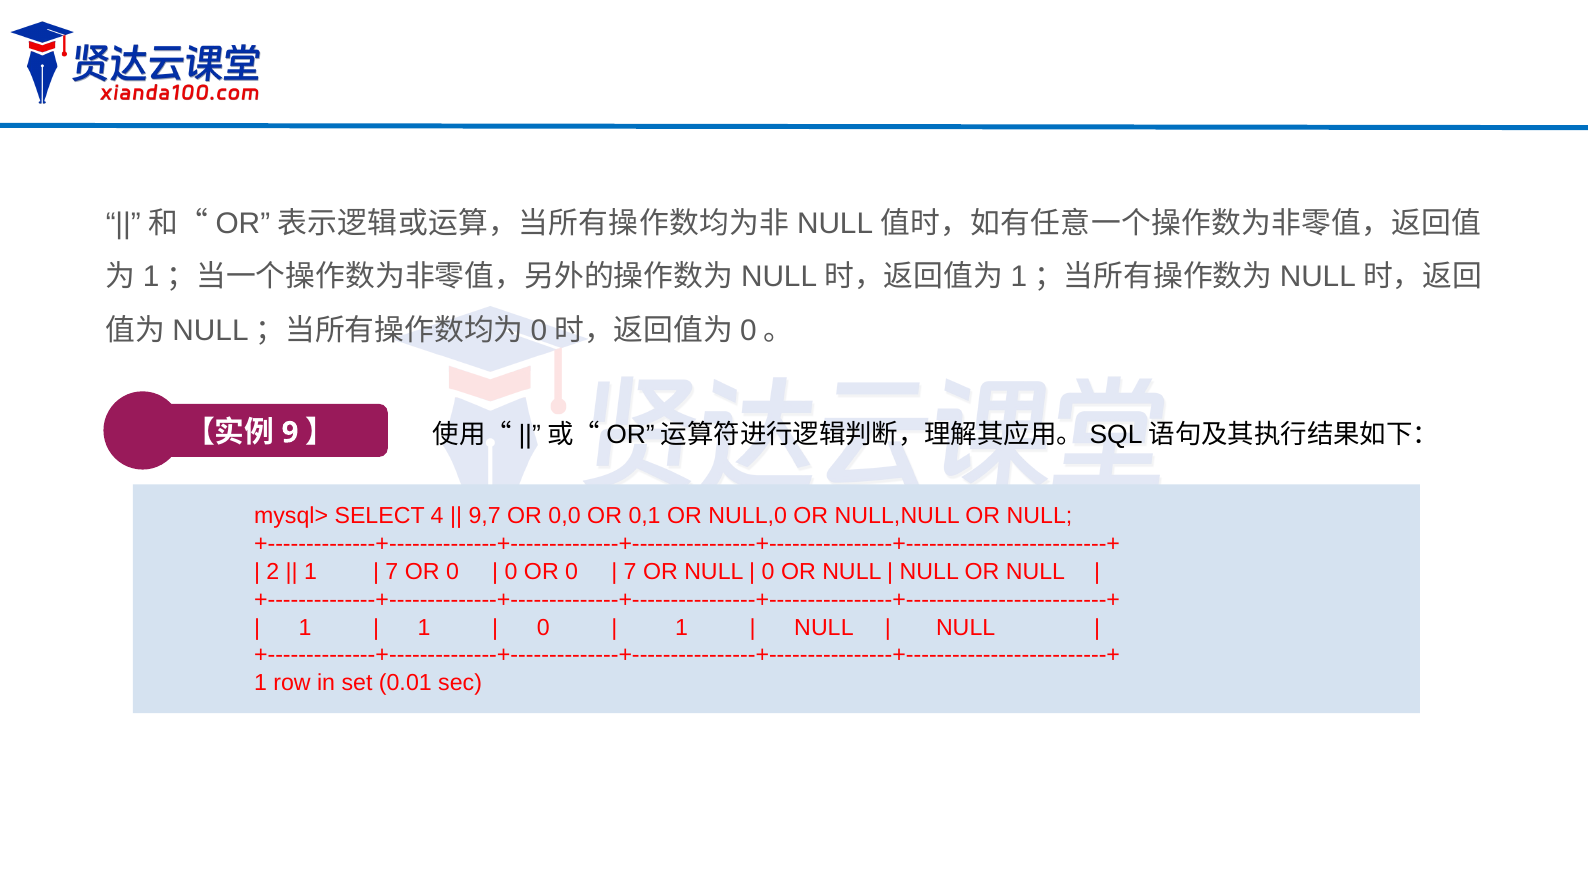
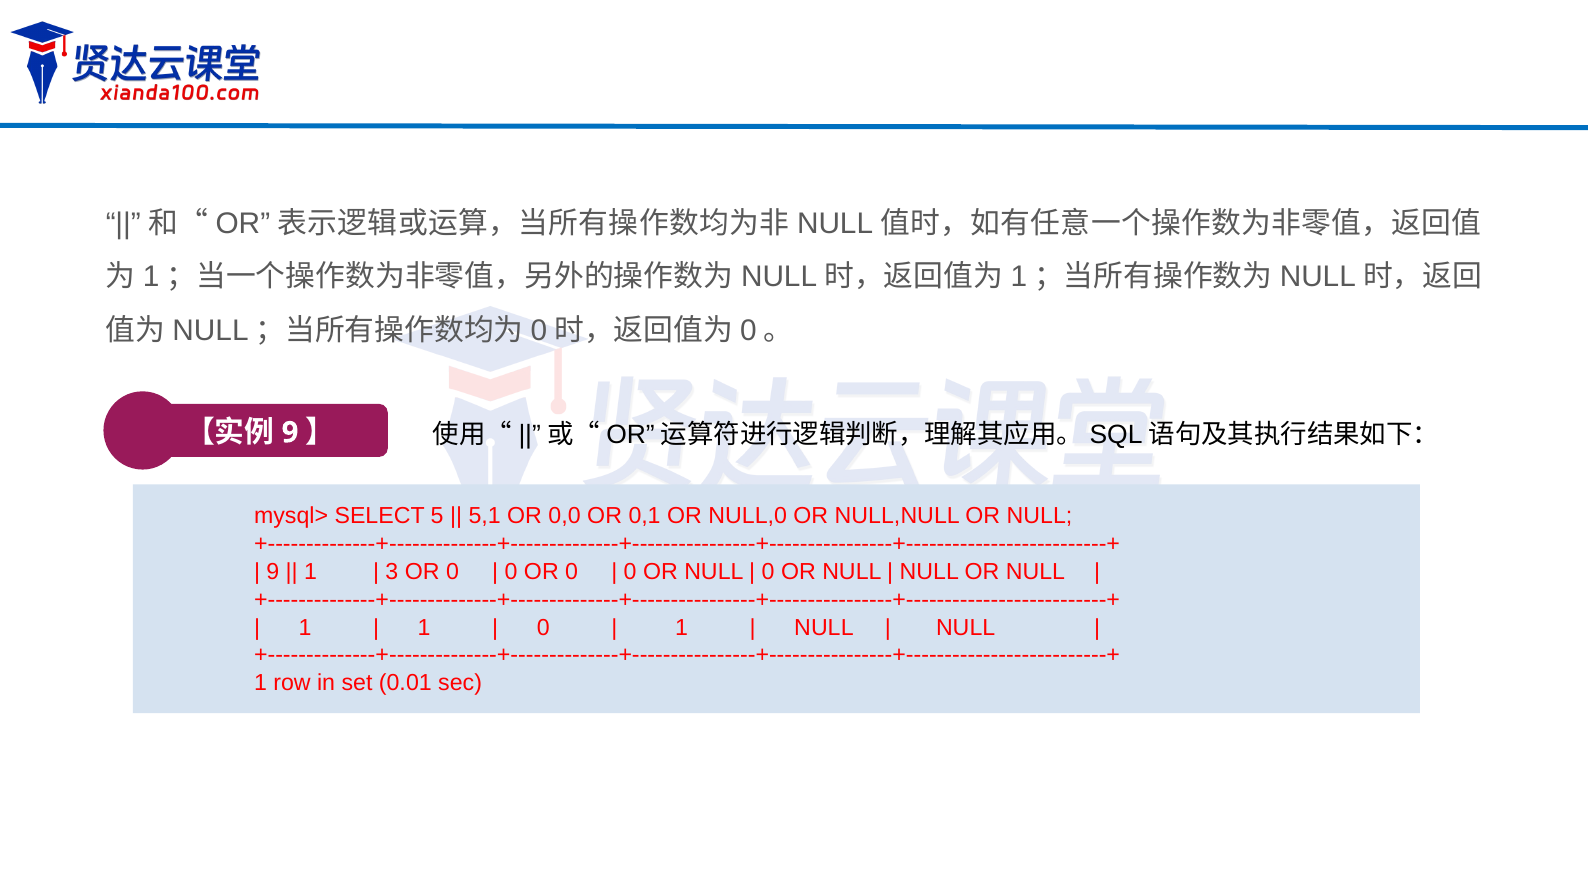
4: 4 -> 5 (437, 516)
9,7: 9,7 -> 5,1 (485, 516)
2: 2 -> 9 (273, 572)
7: 7 -> 3 (392, 572)
7: 7 -> 0 (630, 572)
